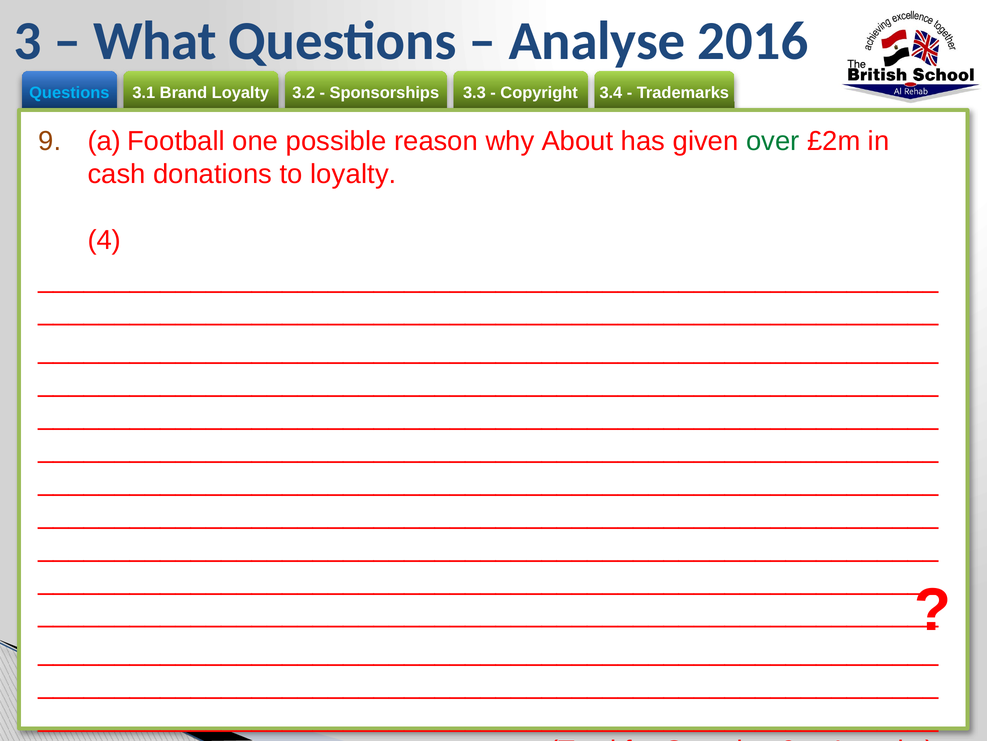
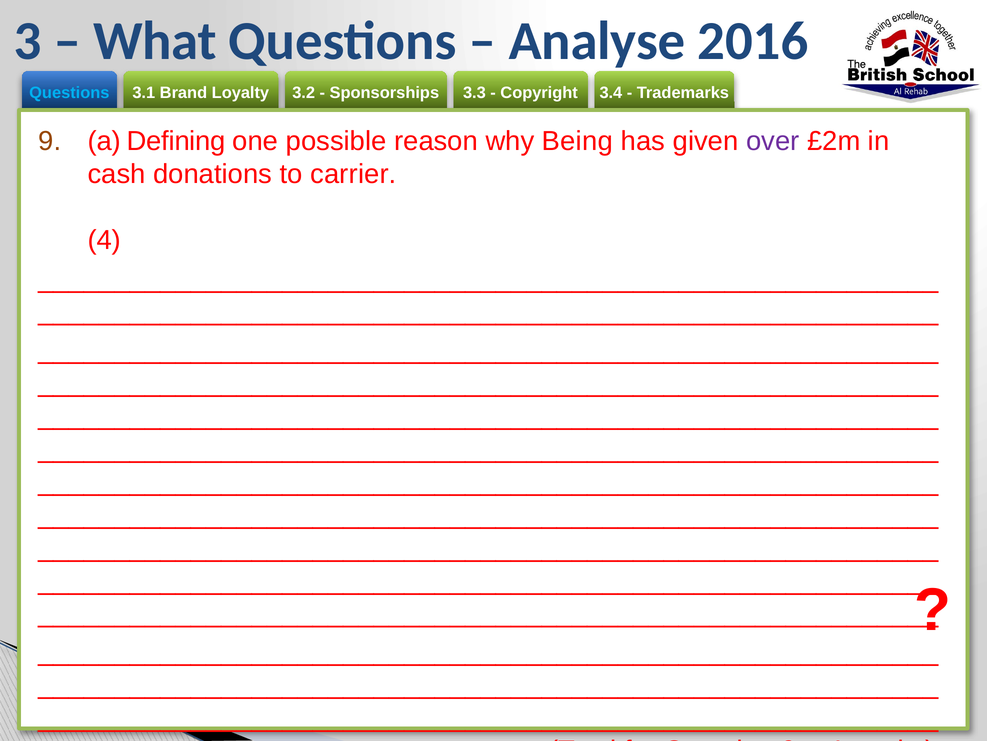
Football: Football -> Defining (176, 141)
About: About -> Being (577, 141)
over colour: green -> purple (773, 141)
to loyalty: loyalty -> carrier (353, 174)
